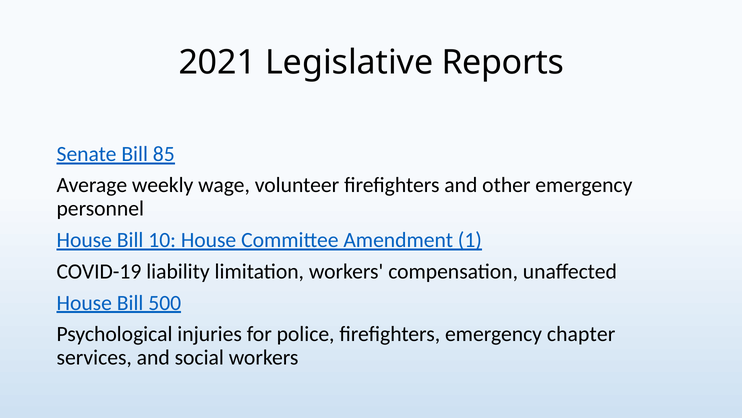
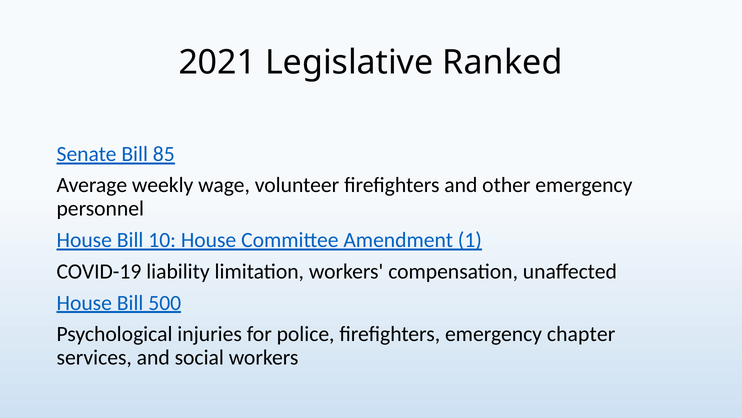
Reports: Reports -> Ranked (503, 62)
